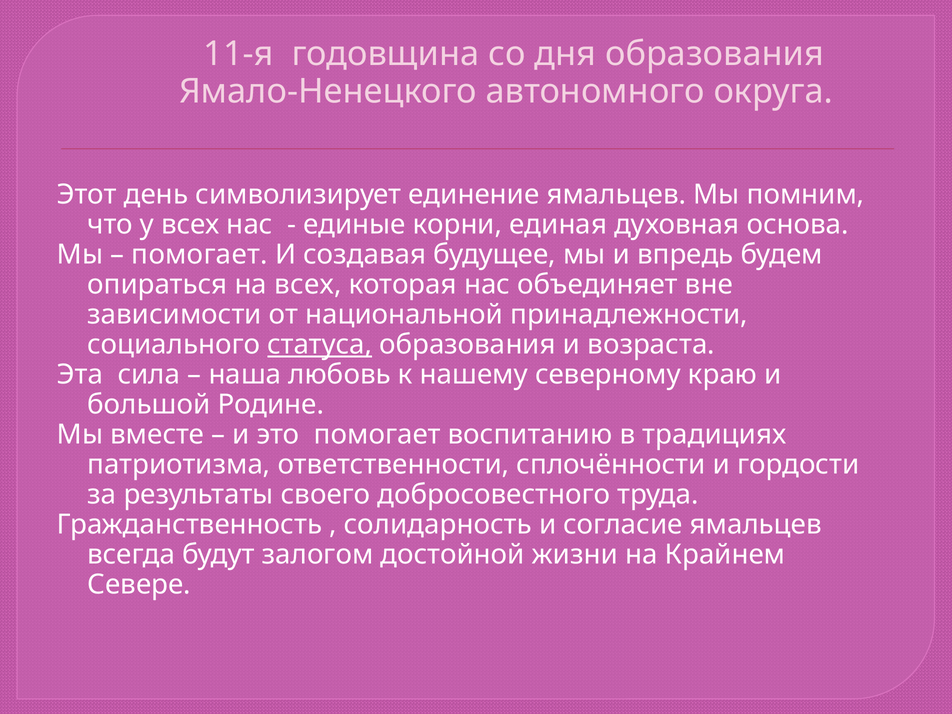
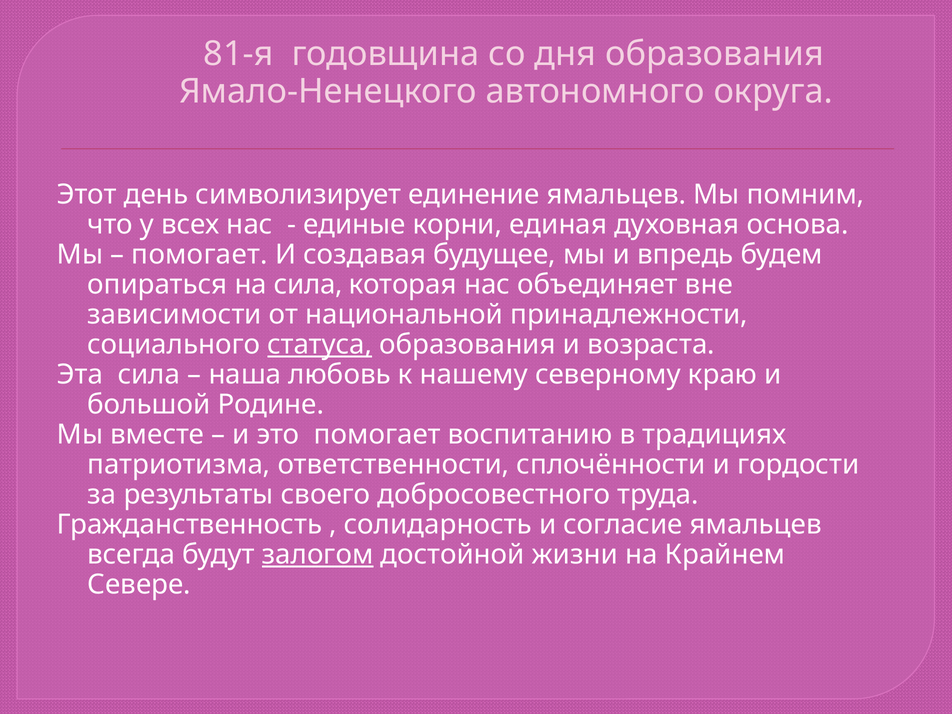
11-я: 11-я -> 81-я (239, 54)
на всех: всех -> сила (308, 285)
залогом underline: none -> present (318, 555)
